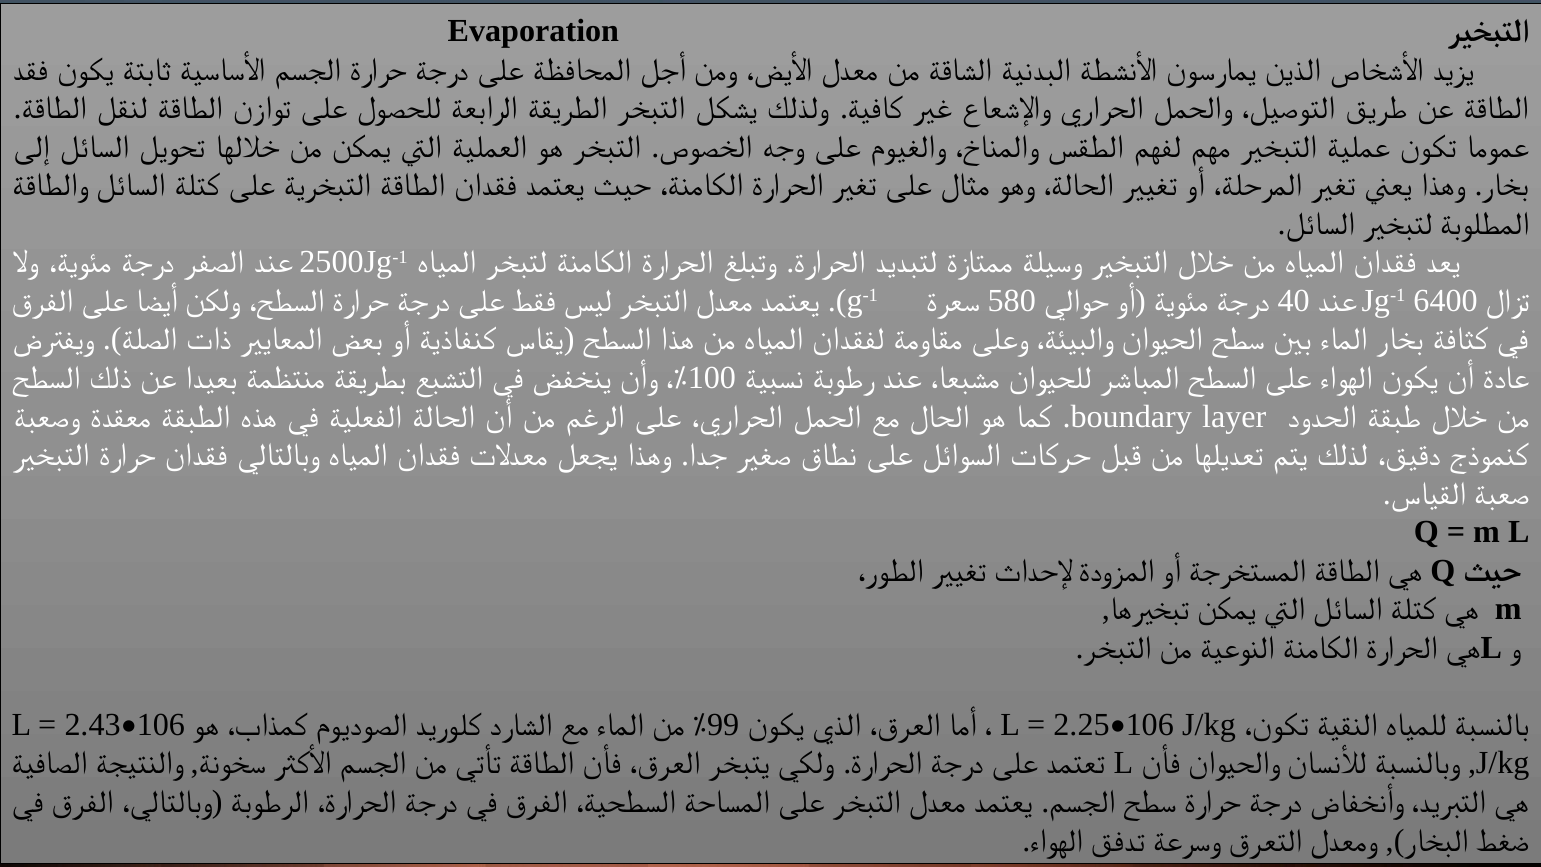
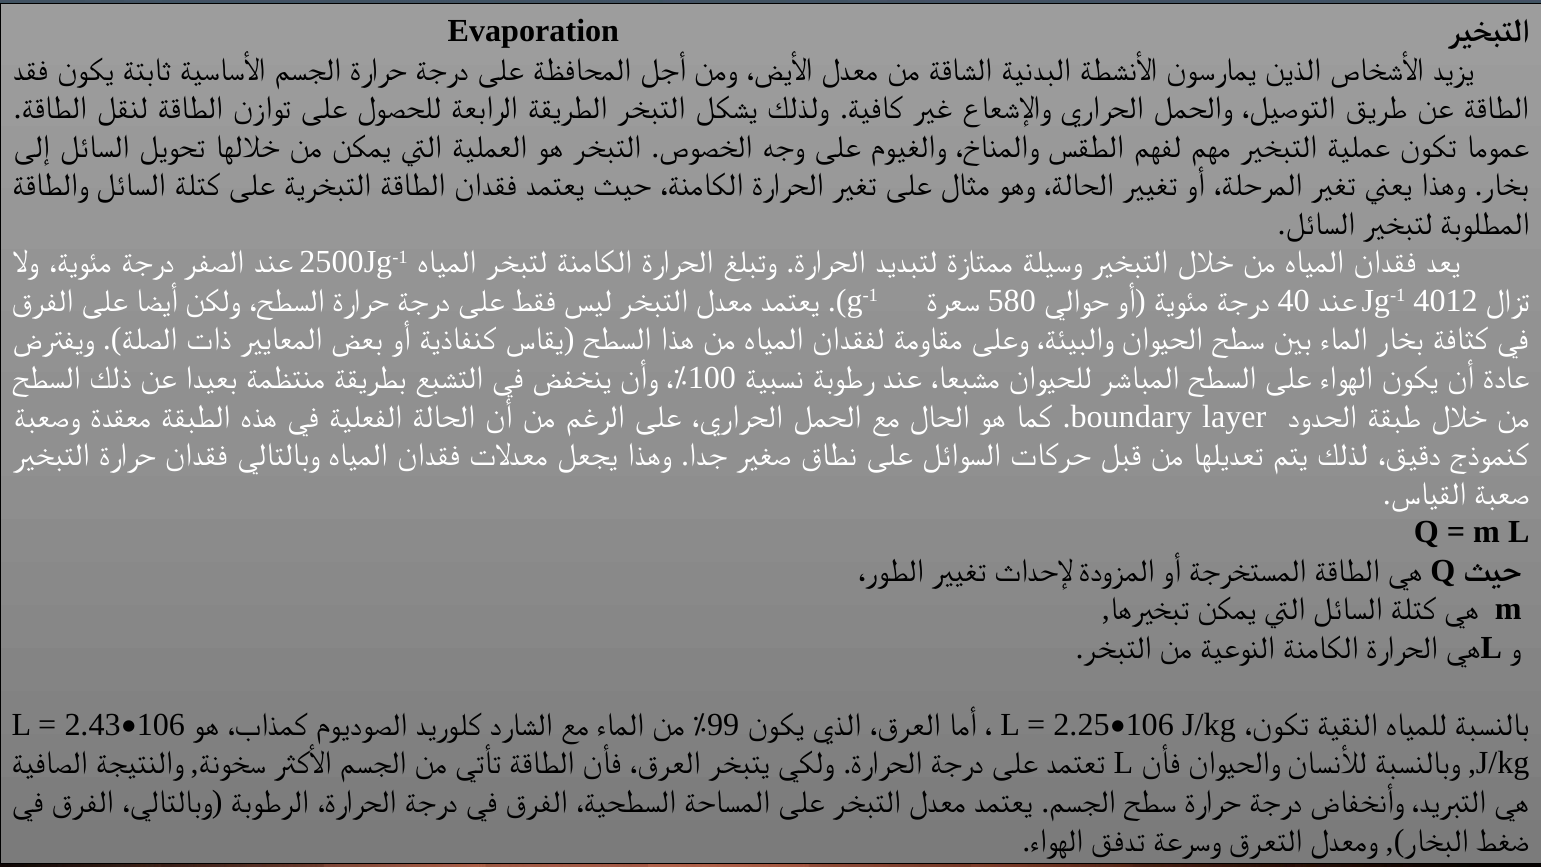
6400: 6400 -> 4012 (1446, 301)
